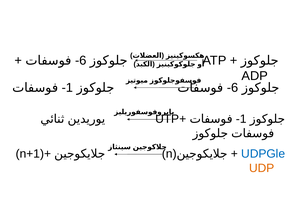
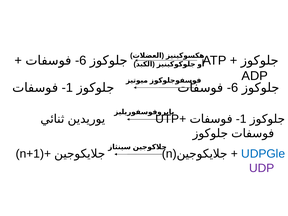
UDP colour: orange -> purple (262, 168)
